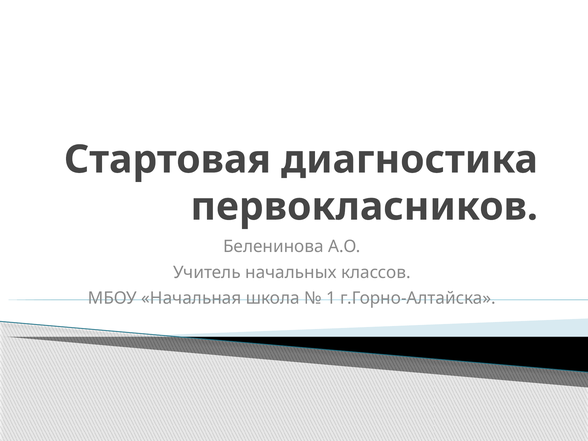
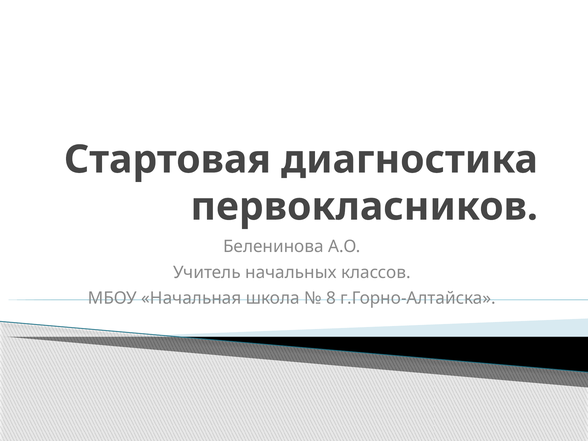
1: 1 -> 8 (331, 298)
